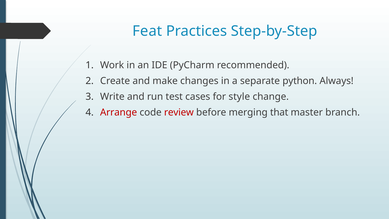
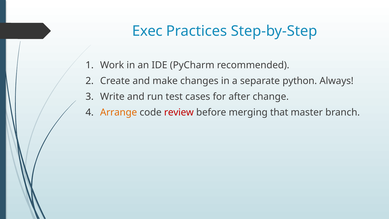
Feat: Feat -> Exec (147, 31)
style: style -> after (239, 97)
Arrange colour: red -> orange (119, 112)
